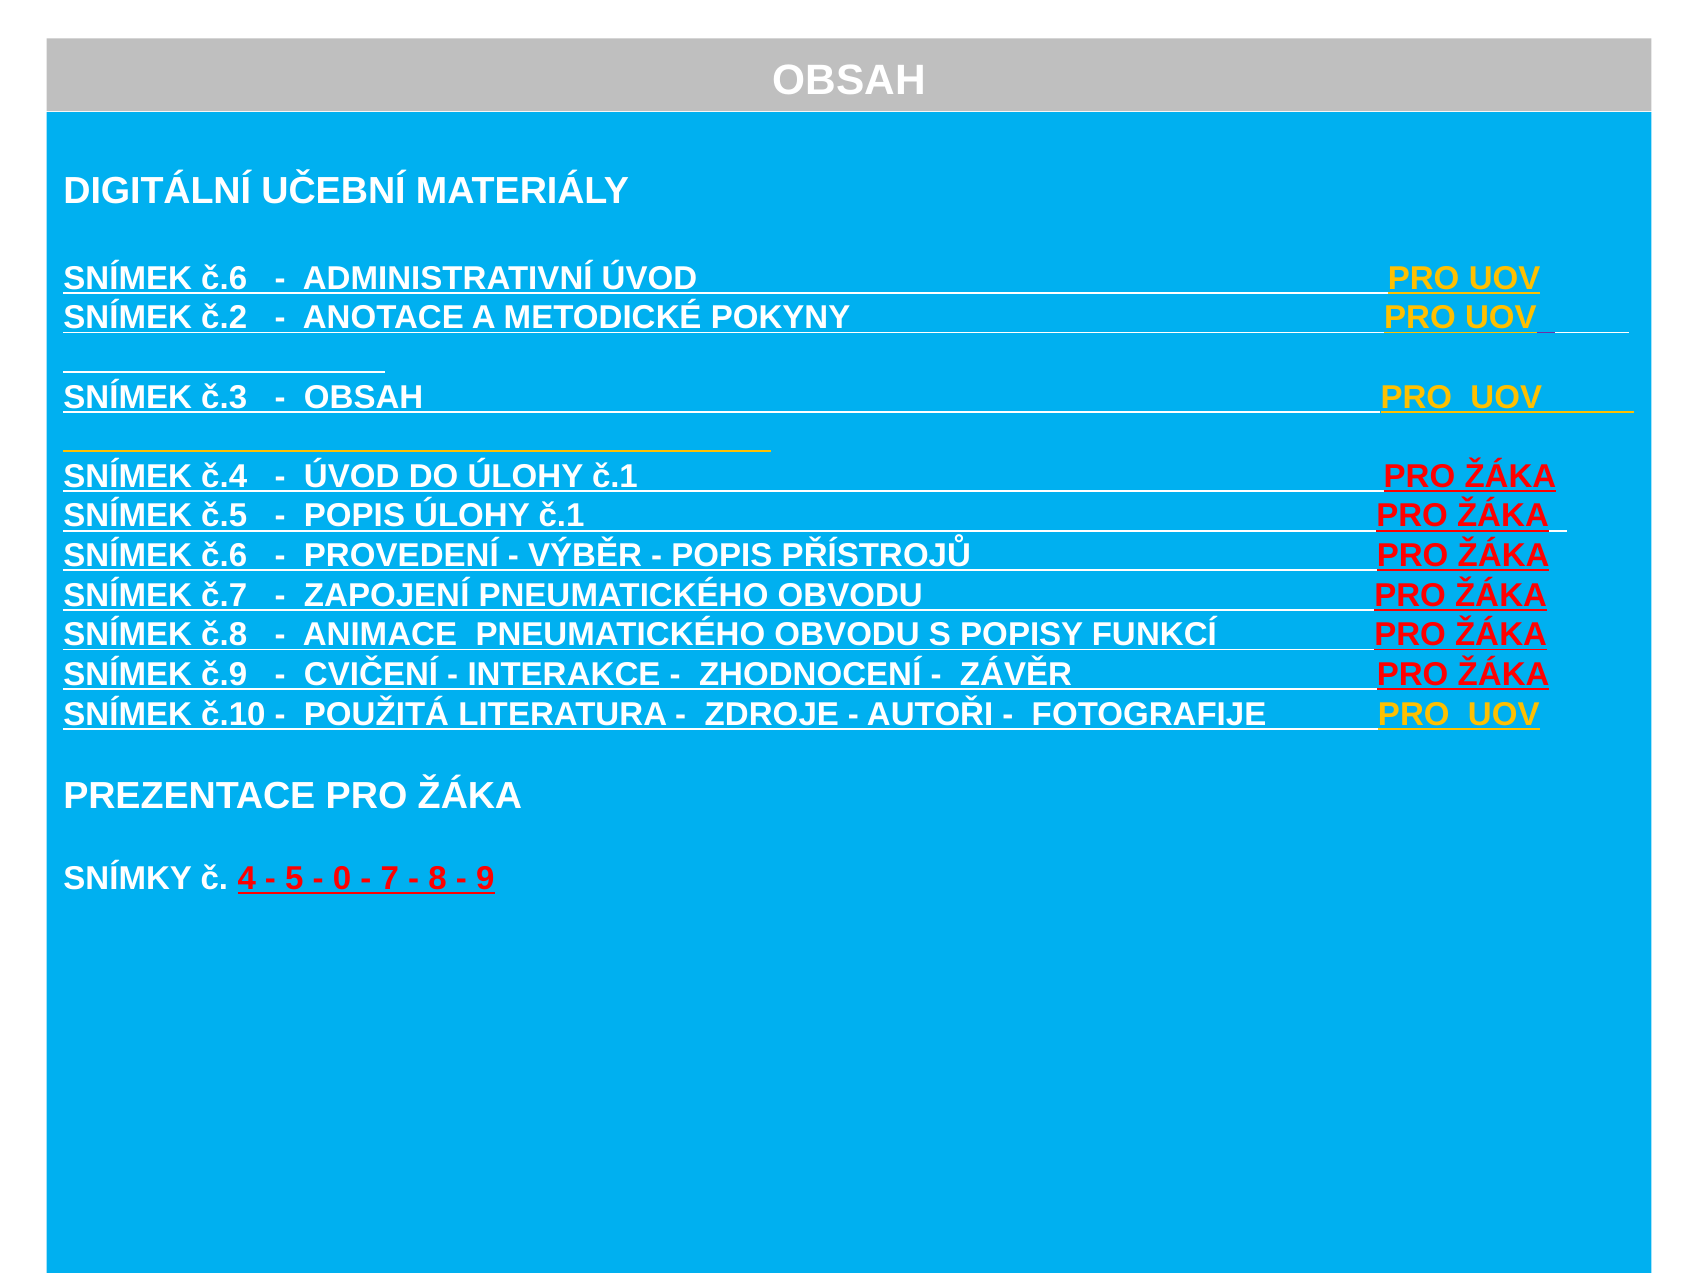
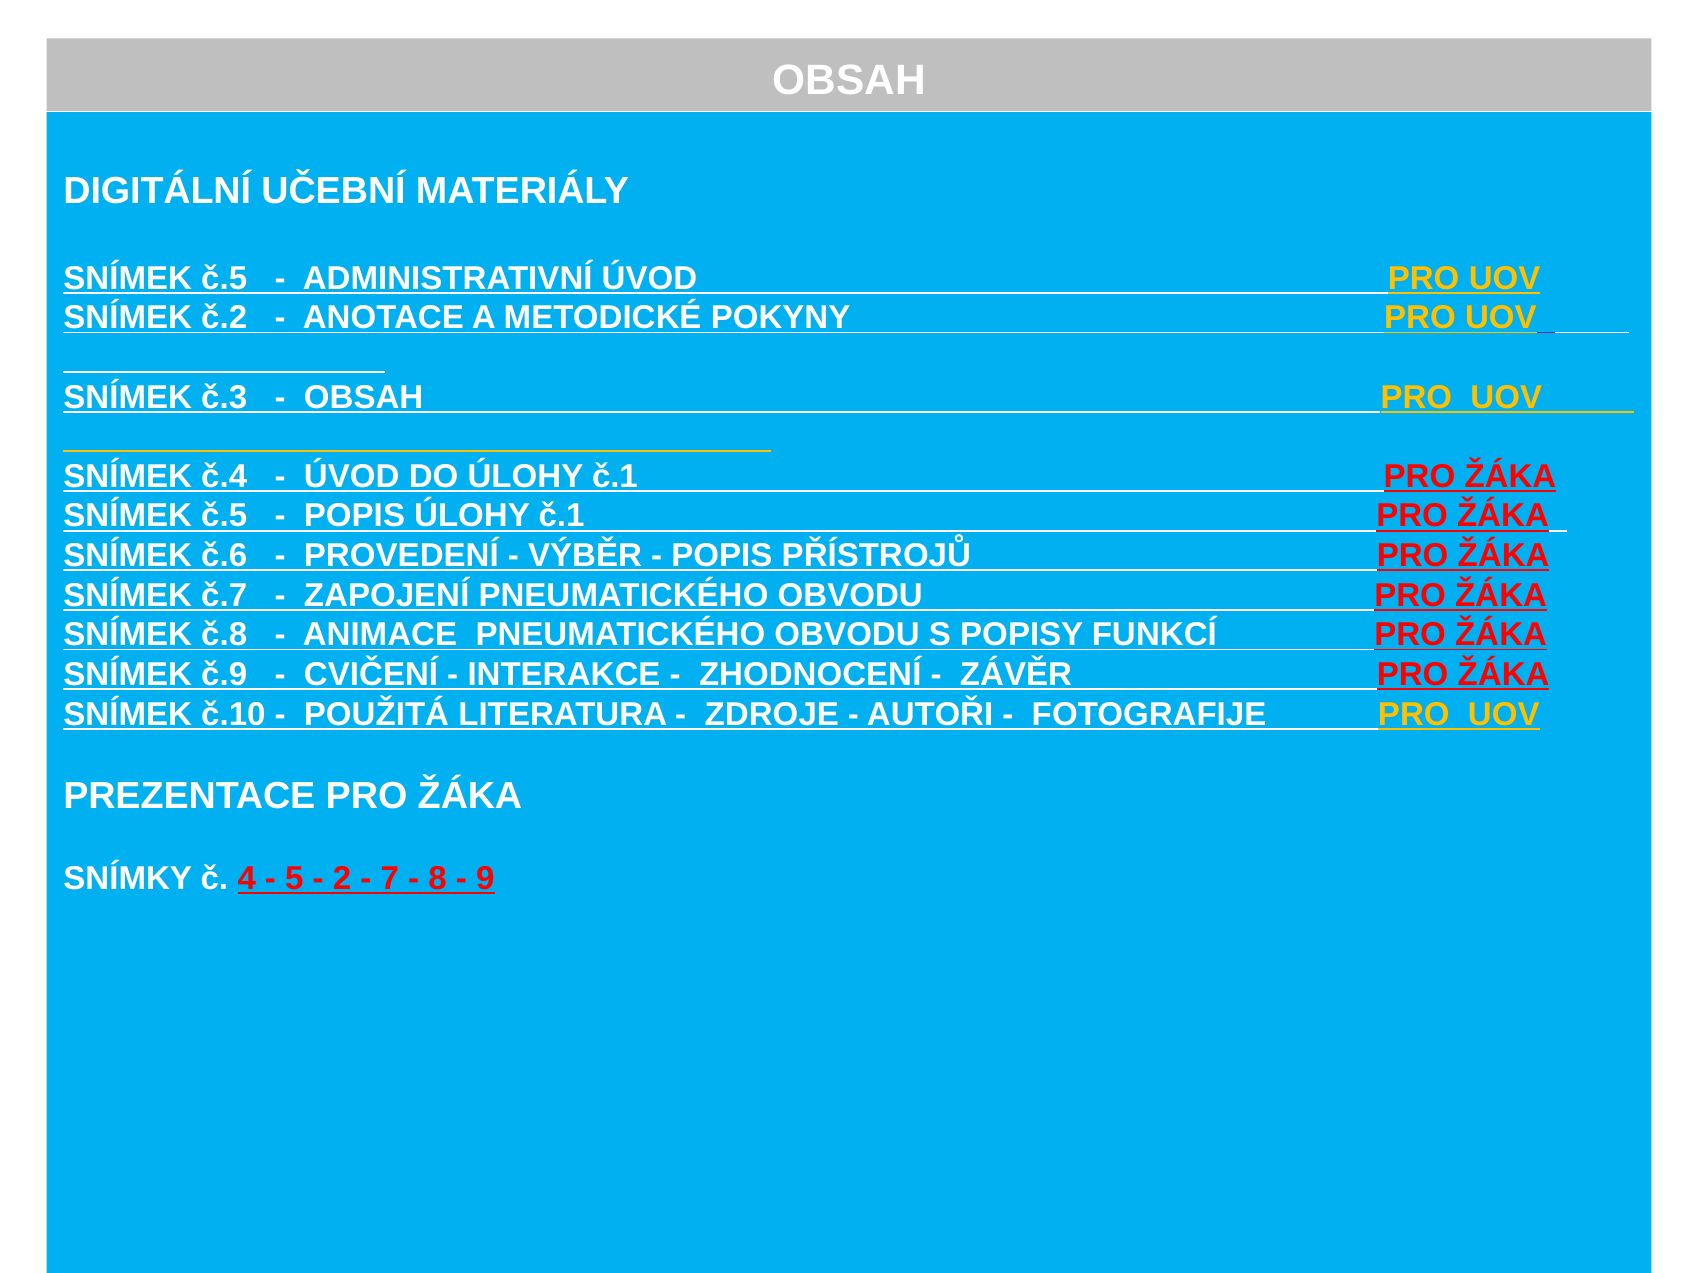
č.6: č.6 -> č.5 (224, 278)
0: 0 -> 2 (342, 879)
